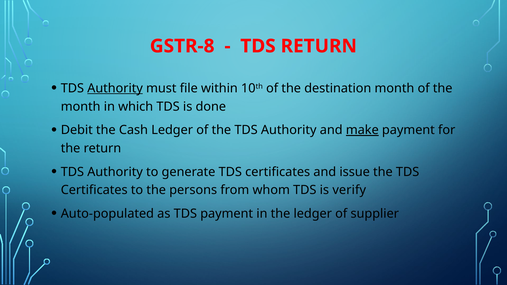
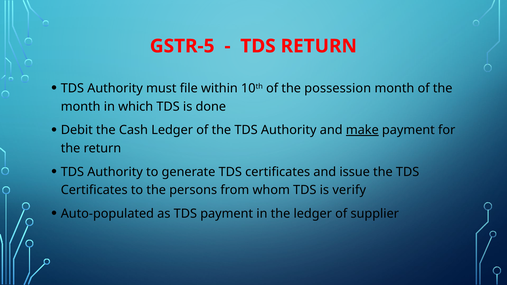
GSTR-8: GSTR-8 -> GSTR-5 (182, 46)
Authority underline: present -> none (115, 88)
destination: destination -> possession (338, 88)
